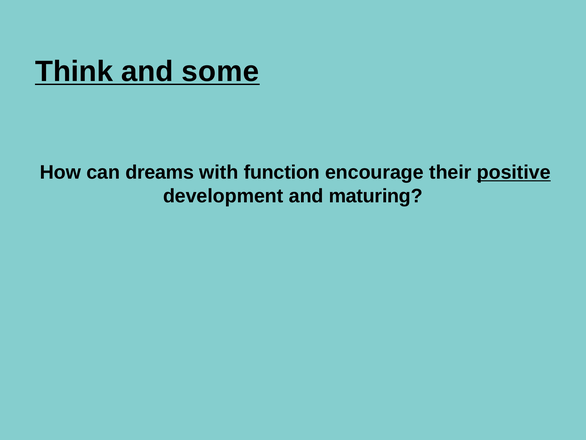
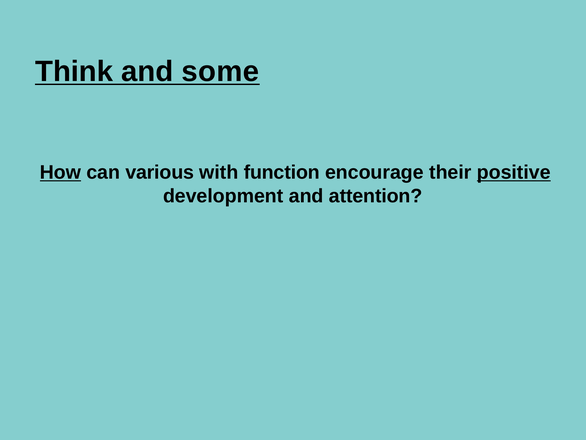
How underline: none -> present (60, 172)
dreams: dreams -> various (160, 172)
maturing: maturing -> attention (376, 196)
